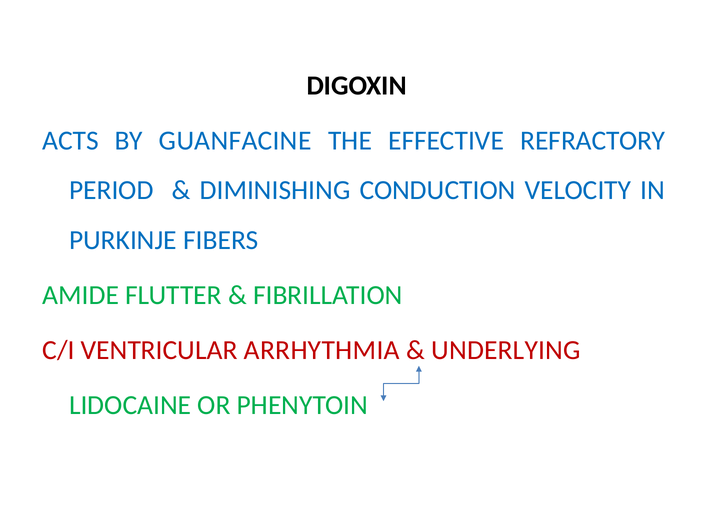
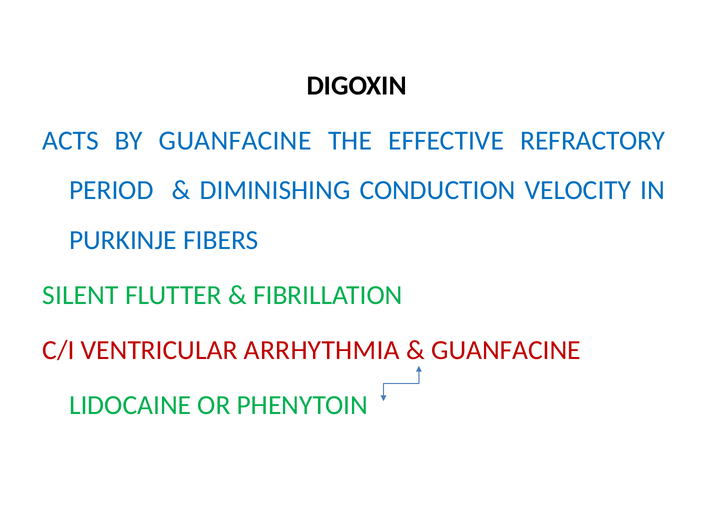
AMIDE: AMIDE -> SILENT (81, 295)
UNDERLYING: UNDERLYING -> GUANFACINE (506, 350)
